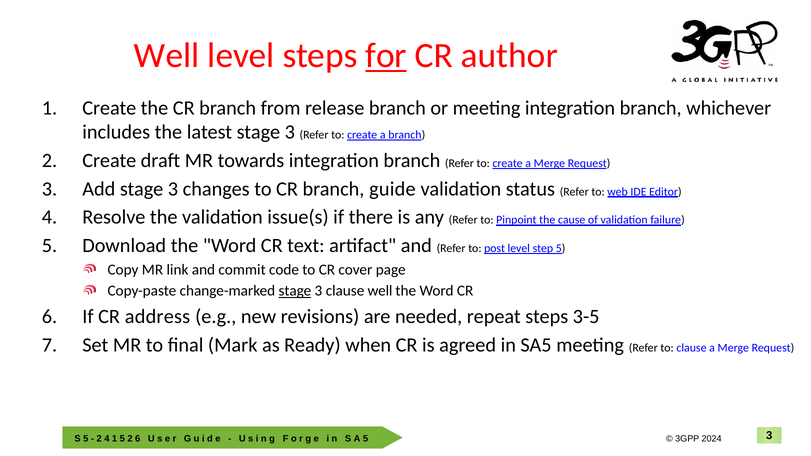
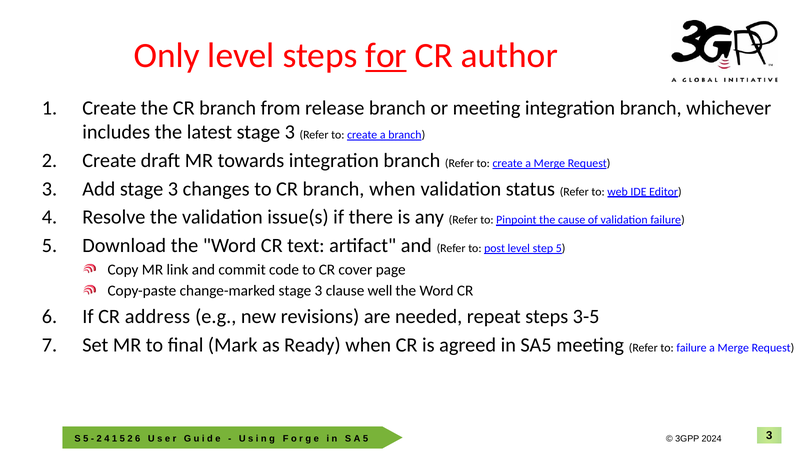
Well: Well -> Only (167, 56)
branch guide: guide -> when (392, 189)
stage underline: present -> none (295, 291)
to clause: clause -> failure (692, 348)
